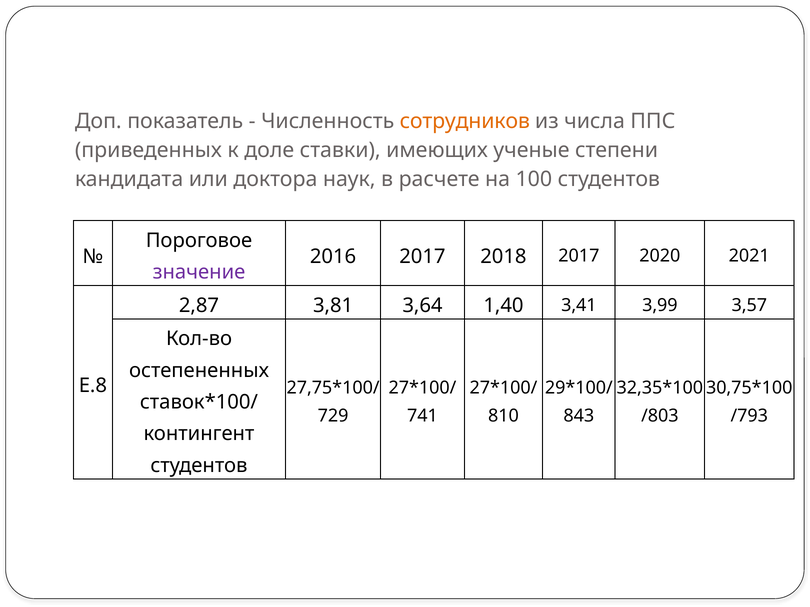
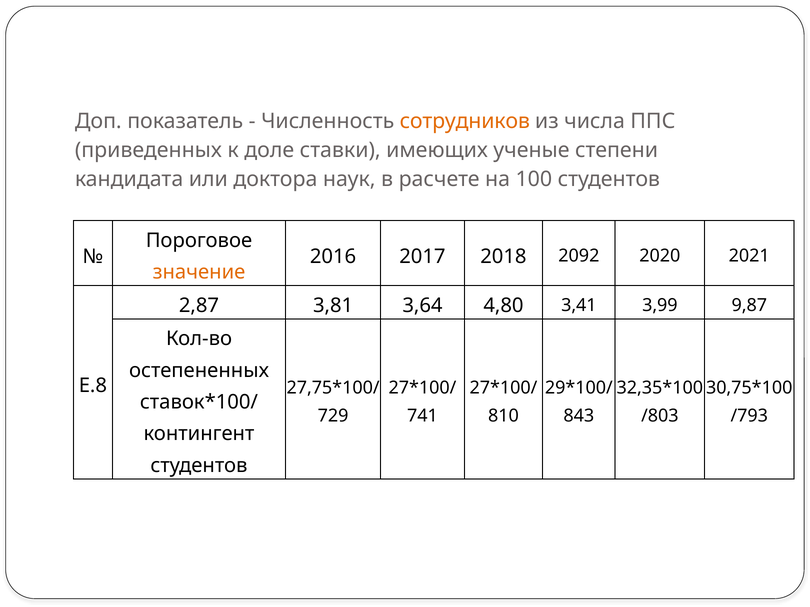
2018 2017: 2017 -> 2092 (579, 256)
значение colour: purple -> orange (199, 272)
1,40: 1,40 -> 4,80 (503, 306)
3,57: 3,57 -> 9,87 (749, 305)
